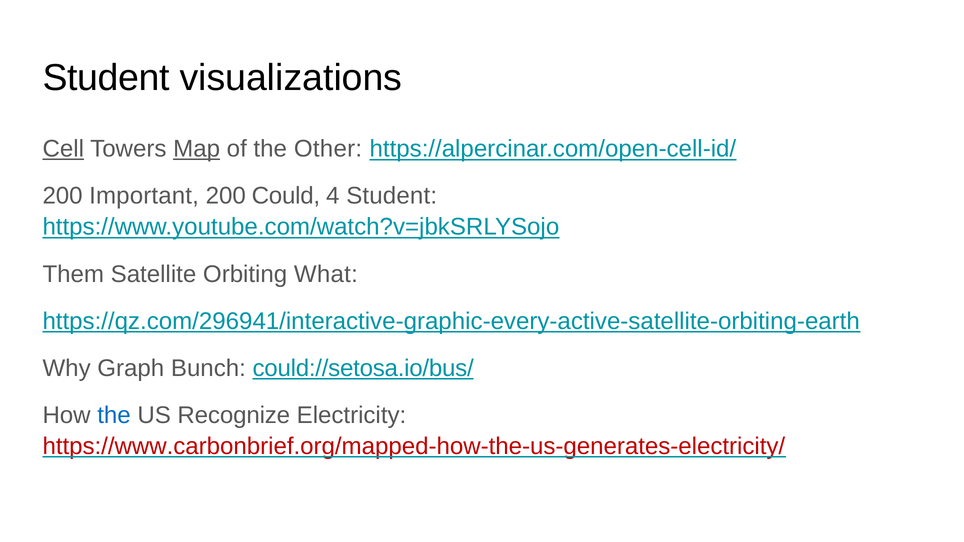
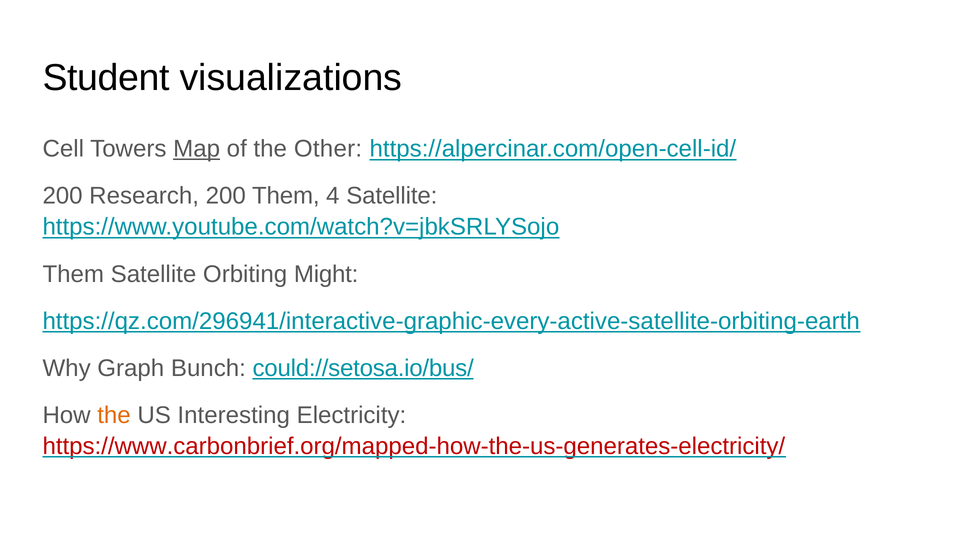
Cell underline: present -> none (63, 149)
Important: Important -> Research (144, 196)
200 Could: Could -> Them (286, 196)
4 Student: Student -> Satellite (392, 196)
What: What -> Might (326, 274)
the colour: blue -> orange (114, 415)
Recognize: Recognize -> Interesting (234, 415)
